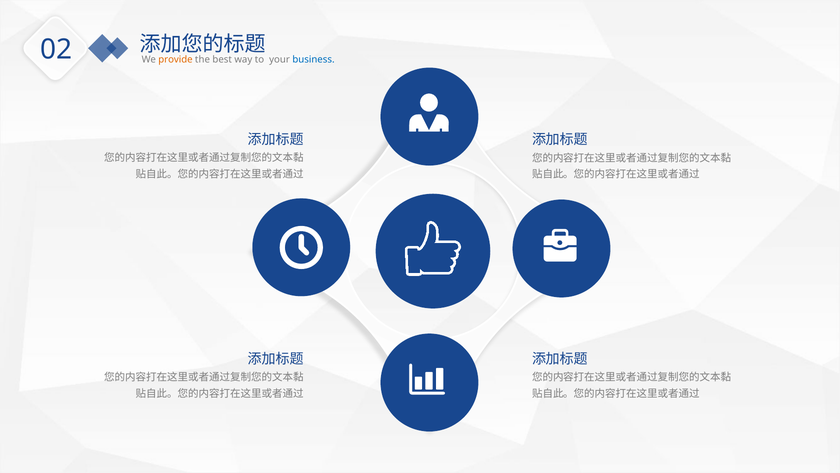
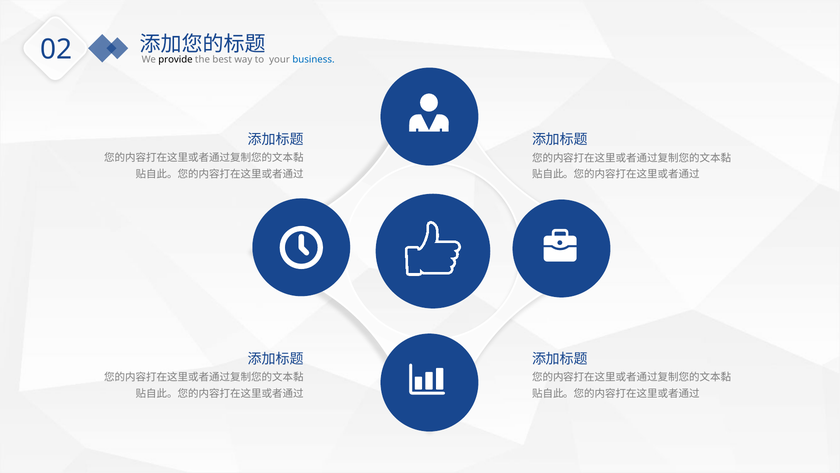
provide colour: orange -> black (175, 59)
